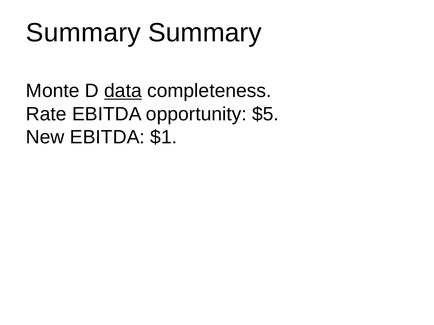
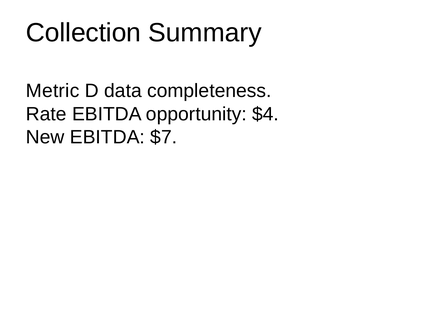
Summary: Summary -> Collection (84, 33)
Monte: Monte -> Metric (53, 91)
data underline: present -> none (123, 91)
$5: $5 -> $4 (266, 114)
$1: $1 -> $7 (164, 137)
